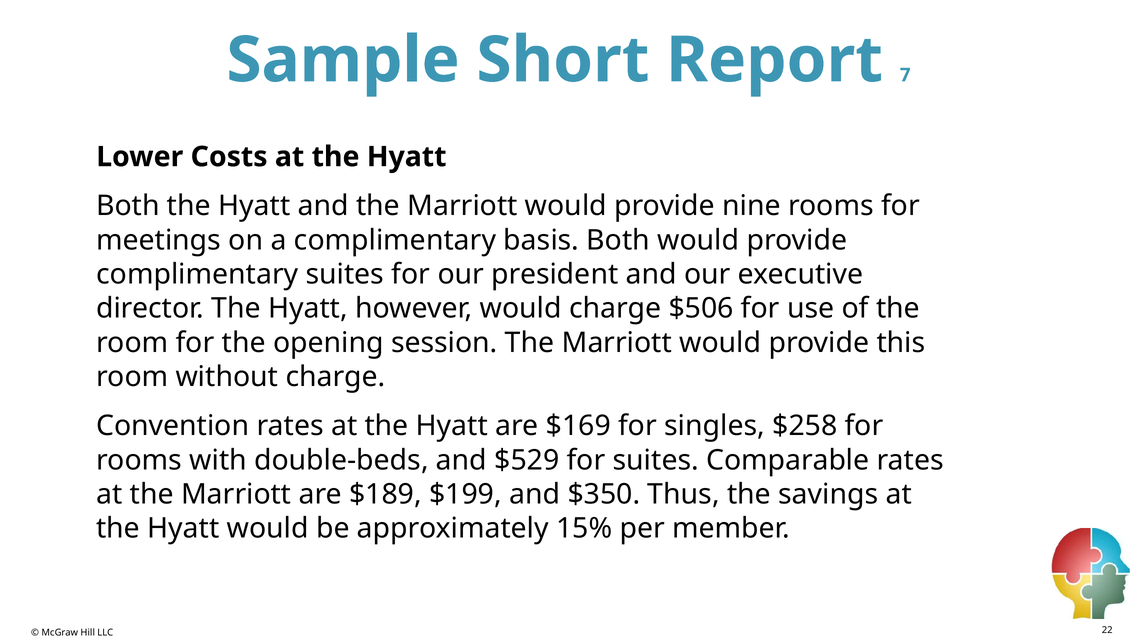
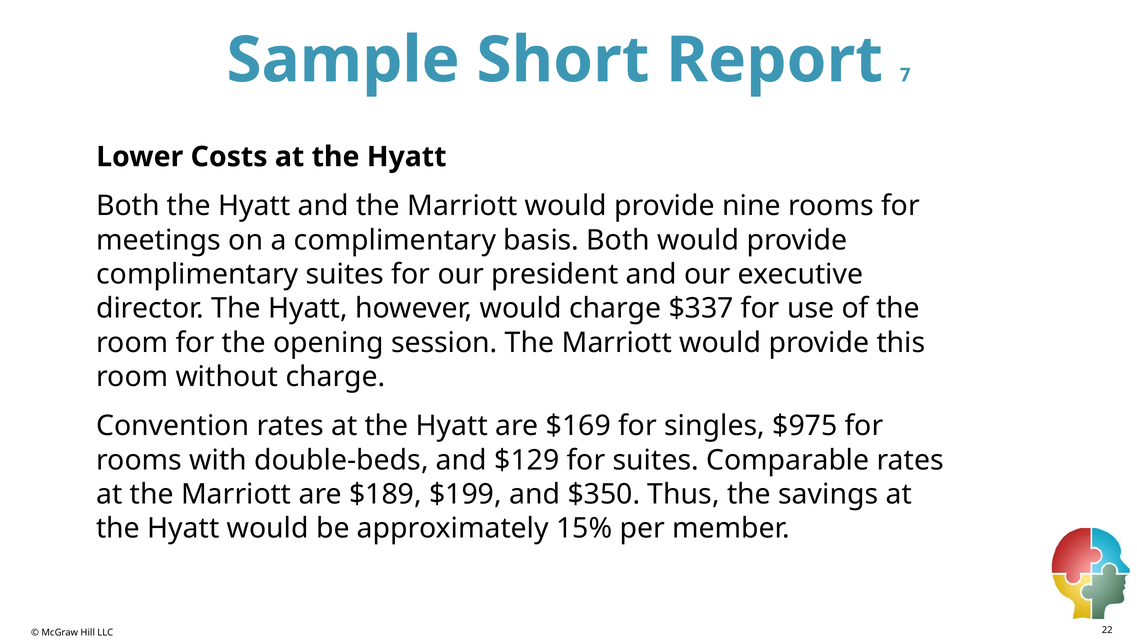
$506: $506 -> $337 (701, 308)
$258: $258 -> $975 (805, 426)
$529: $529 -> $129 (527, 460)
